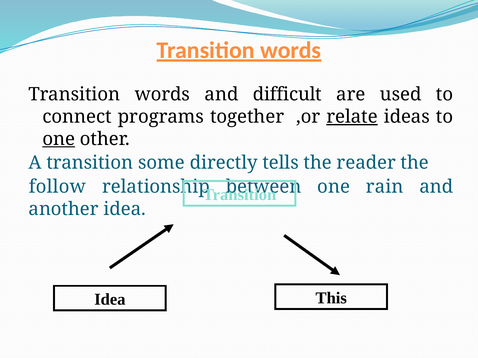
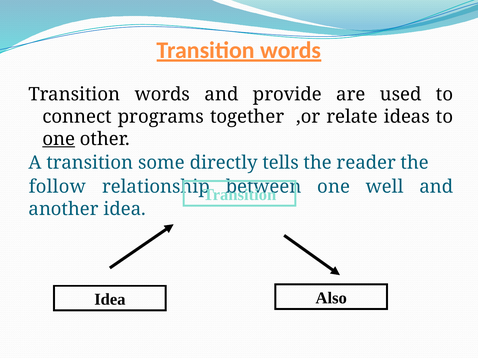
difficult: difficult -> provide (287, 94)
relate underline: present -> none (352, 117)
rain: rain -> well (385, 187)
This: This -> Also (331, 298)
